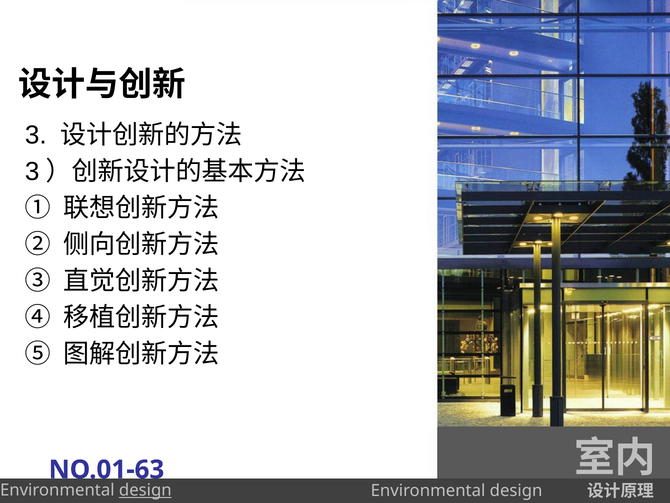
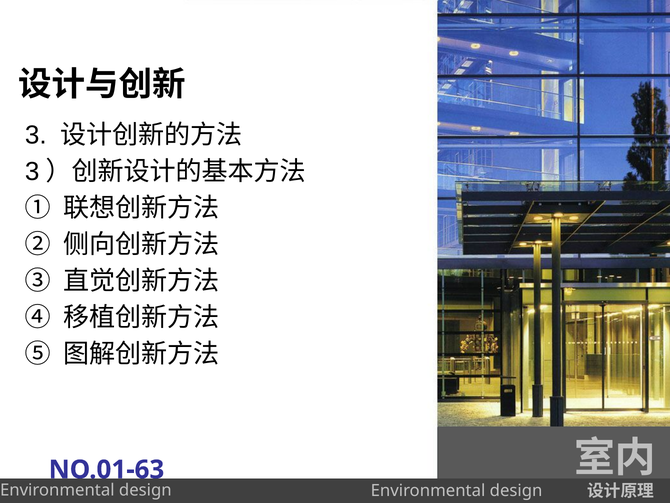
design underline: present -> none (145, 490)
